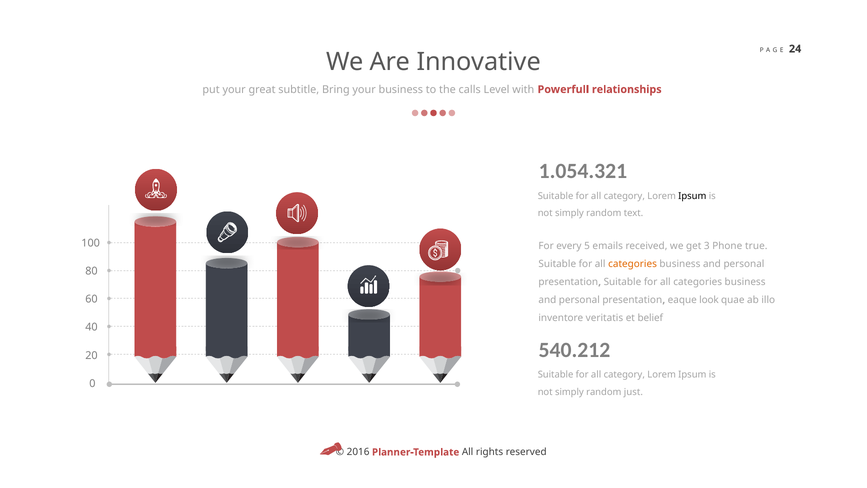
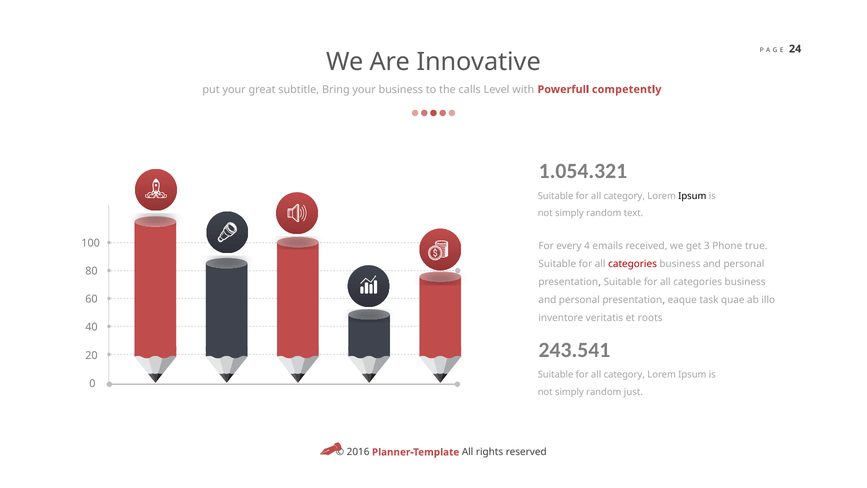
relationships: relationships -> competently (627, 89)
5: 5 -> 4 (587, 246)
categories colour: orange -> red (633, 264)
look: look -> task (709, 300)
belief: belief -> roots (650, 318)
540.212: 540.212 -> 243.541 (574, 350)
